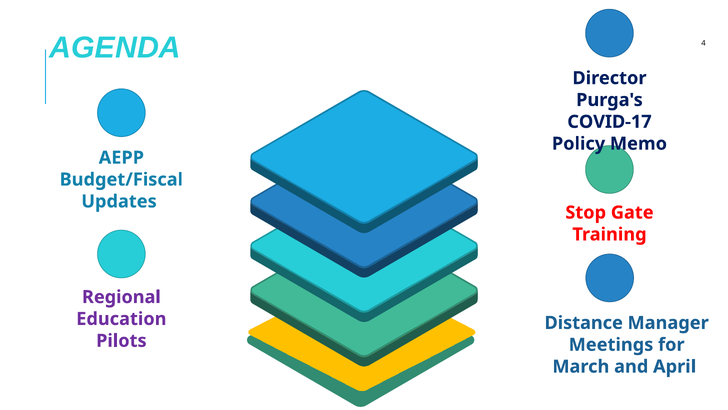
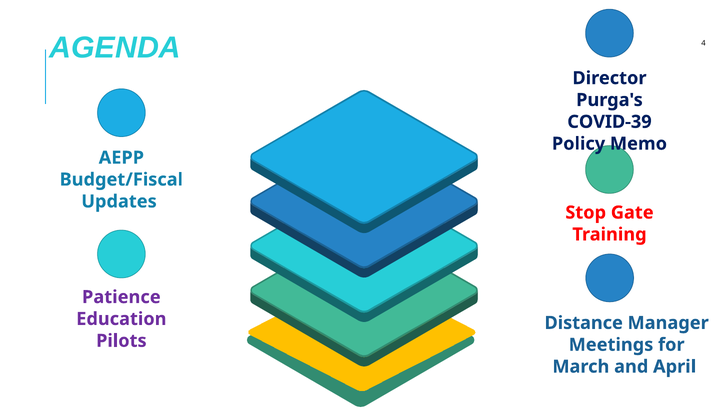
COVID-17: COVID-17 -> COVID-39 (609, 122)
Regional: Regional -> Patience (121, 297)
